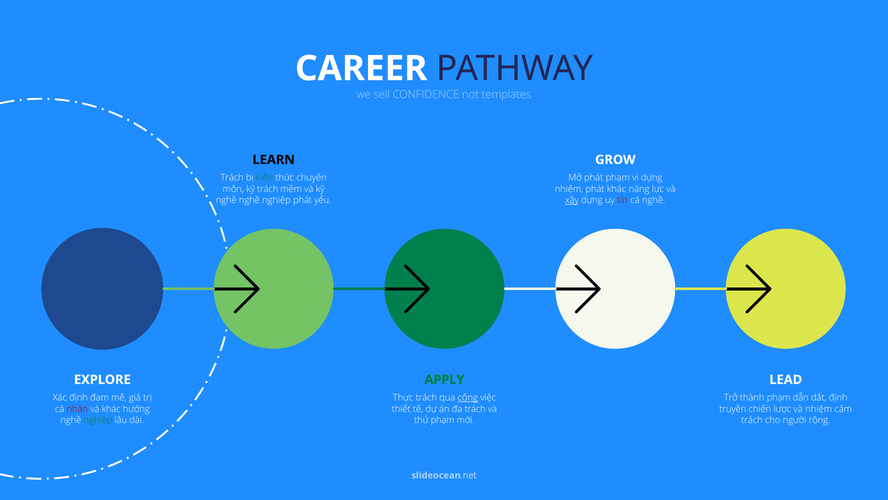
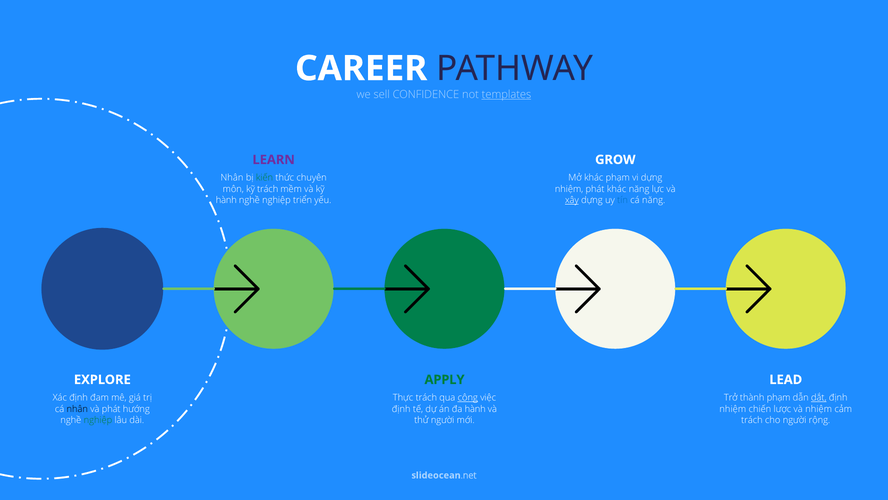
templates underline: none -> present (506, 94)
LEARN colour: black -> purple (274, 160)
Trách: Trách -> Nhân (232, 178)
Mở phát: phát -> khác (594, 178)
nghề: nghề -> hành (226, 200)
nghiệp phát: phát -> triển (303, 200)
tín colour: red -> blue (623, 200)
cá nghề: nghề -> năng (654, 200)
dắt underline: none -> present (819, 397)
nhân colour: red -> black (77, 409)
và khác: khác -> phát (111, 409)
thiết: thiết -> định (401, 409)
đa trách: trách -> hành (475, 409)
truyền: truyền -> nhiệm (733, 409)
thử phạm: phạm -> người (443, 420)
